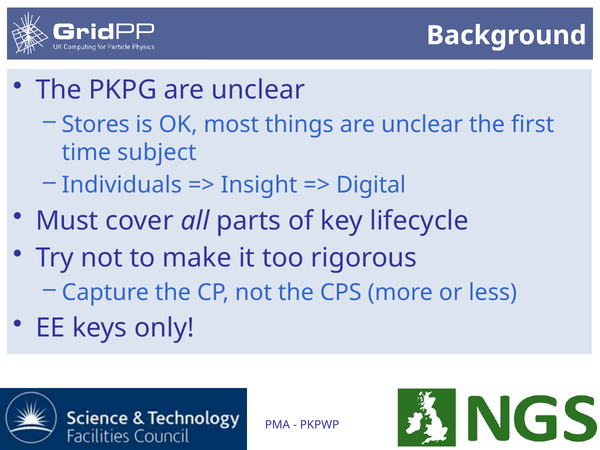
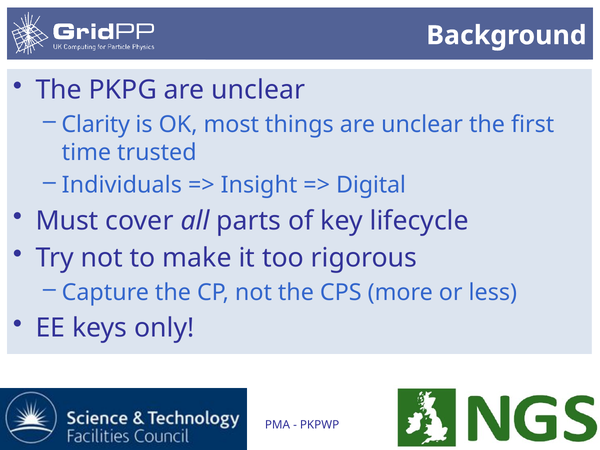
Stores: Stores -> Clarity (96, 124)
subject: subject -> trusted (157, 152)
